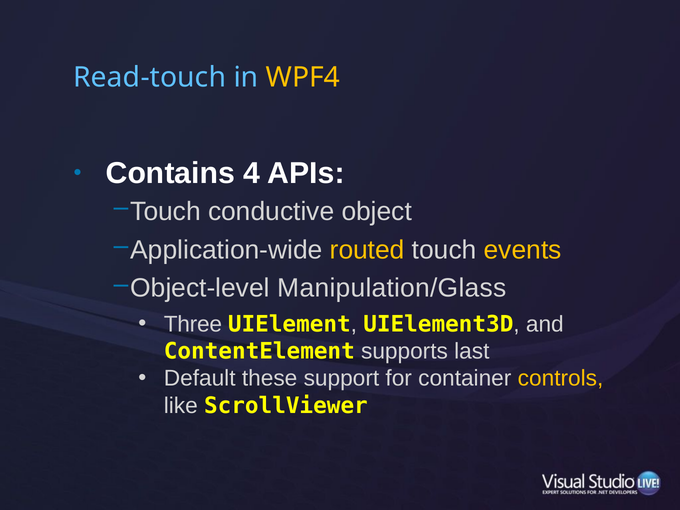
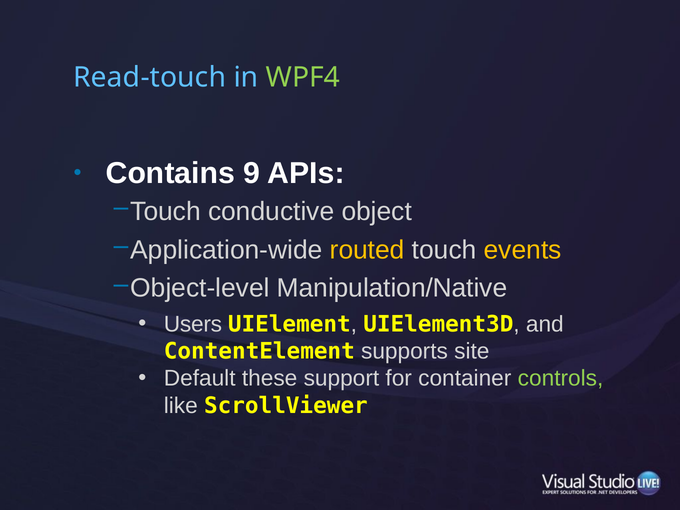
WPF4 colour: yellow -> light green (303, 78)
4: 4 -> 9 (252, 173)
Manipulation/Glass: Manipulation/Glass -> Manipulation/Native (392, 288)
Three: Three -> Users (193, 324)
last: last -> site (472, 351)
controls colour: yellow -> light green (561, 378)
